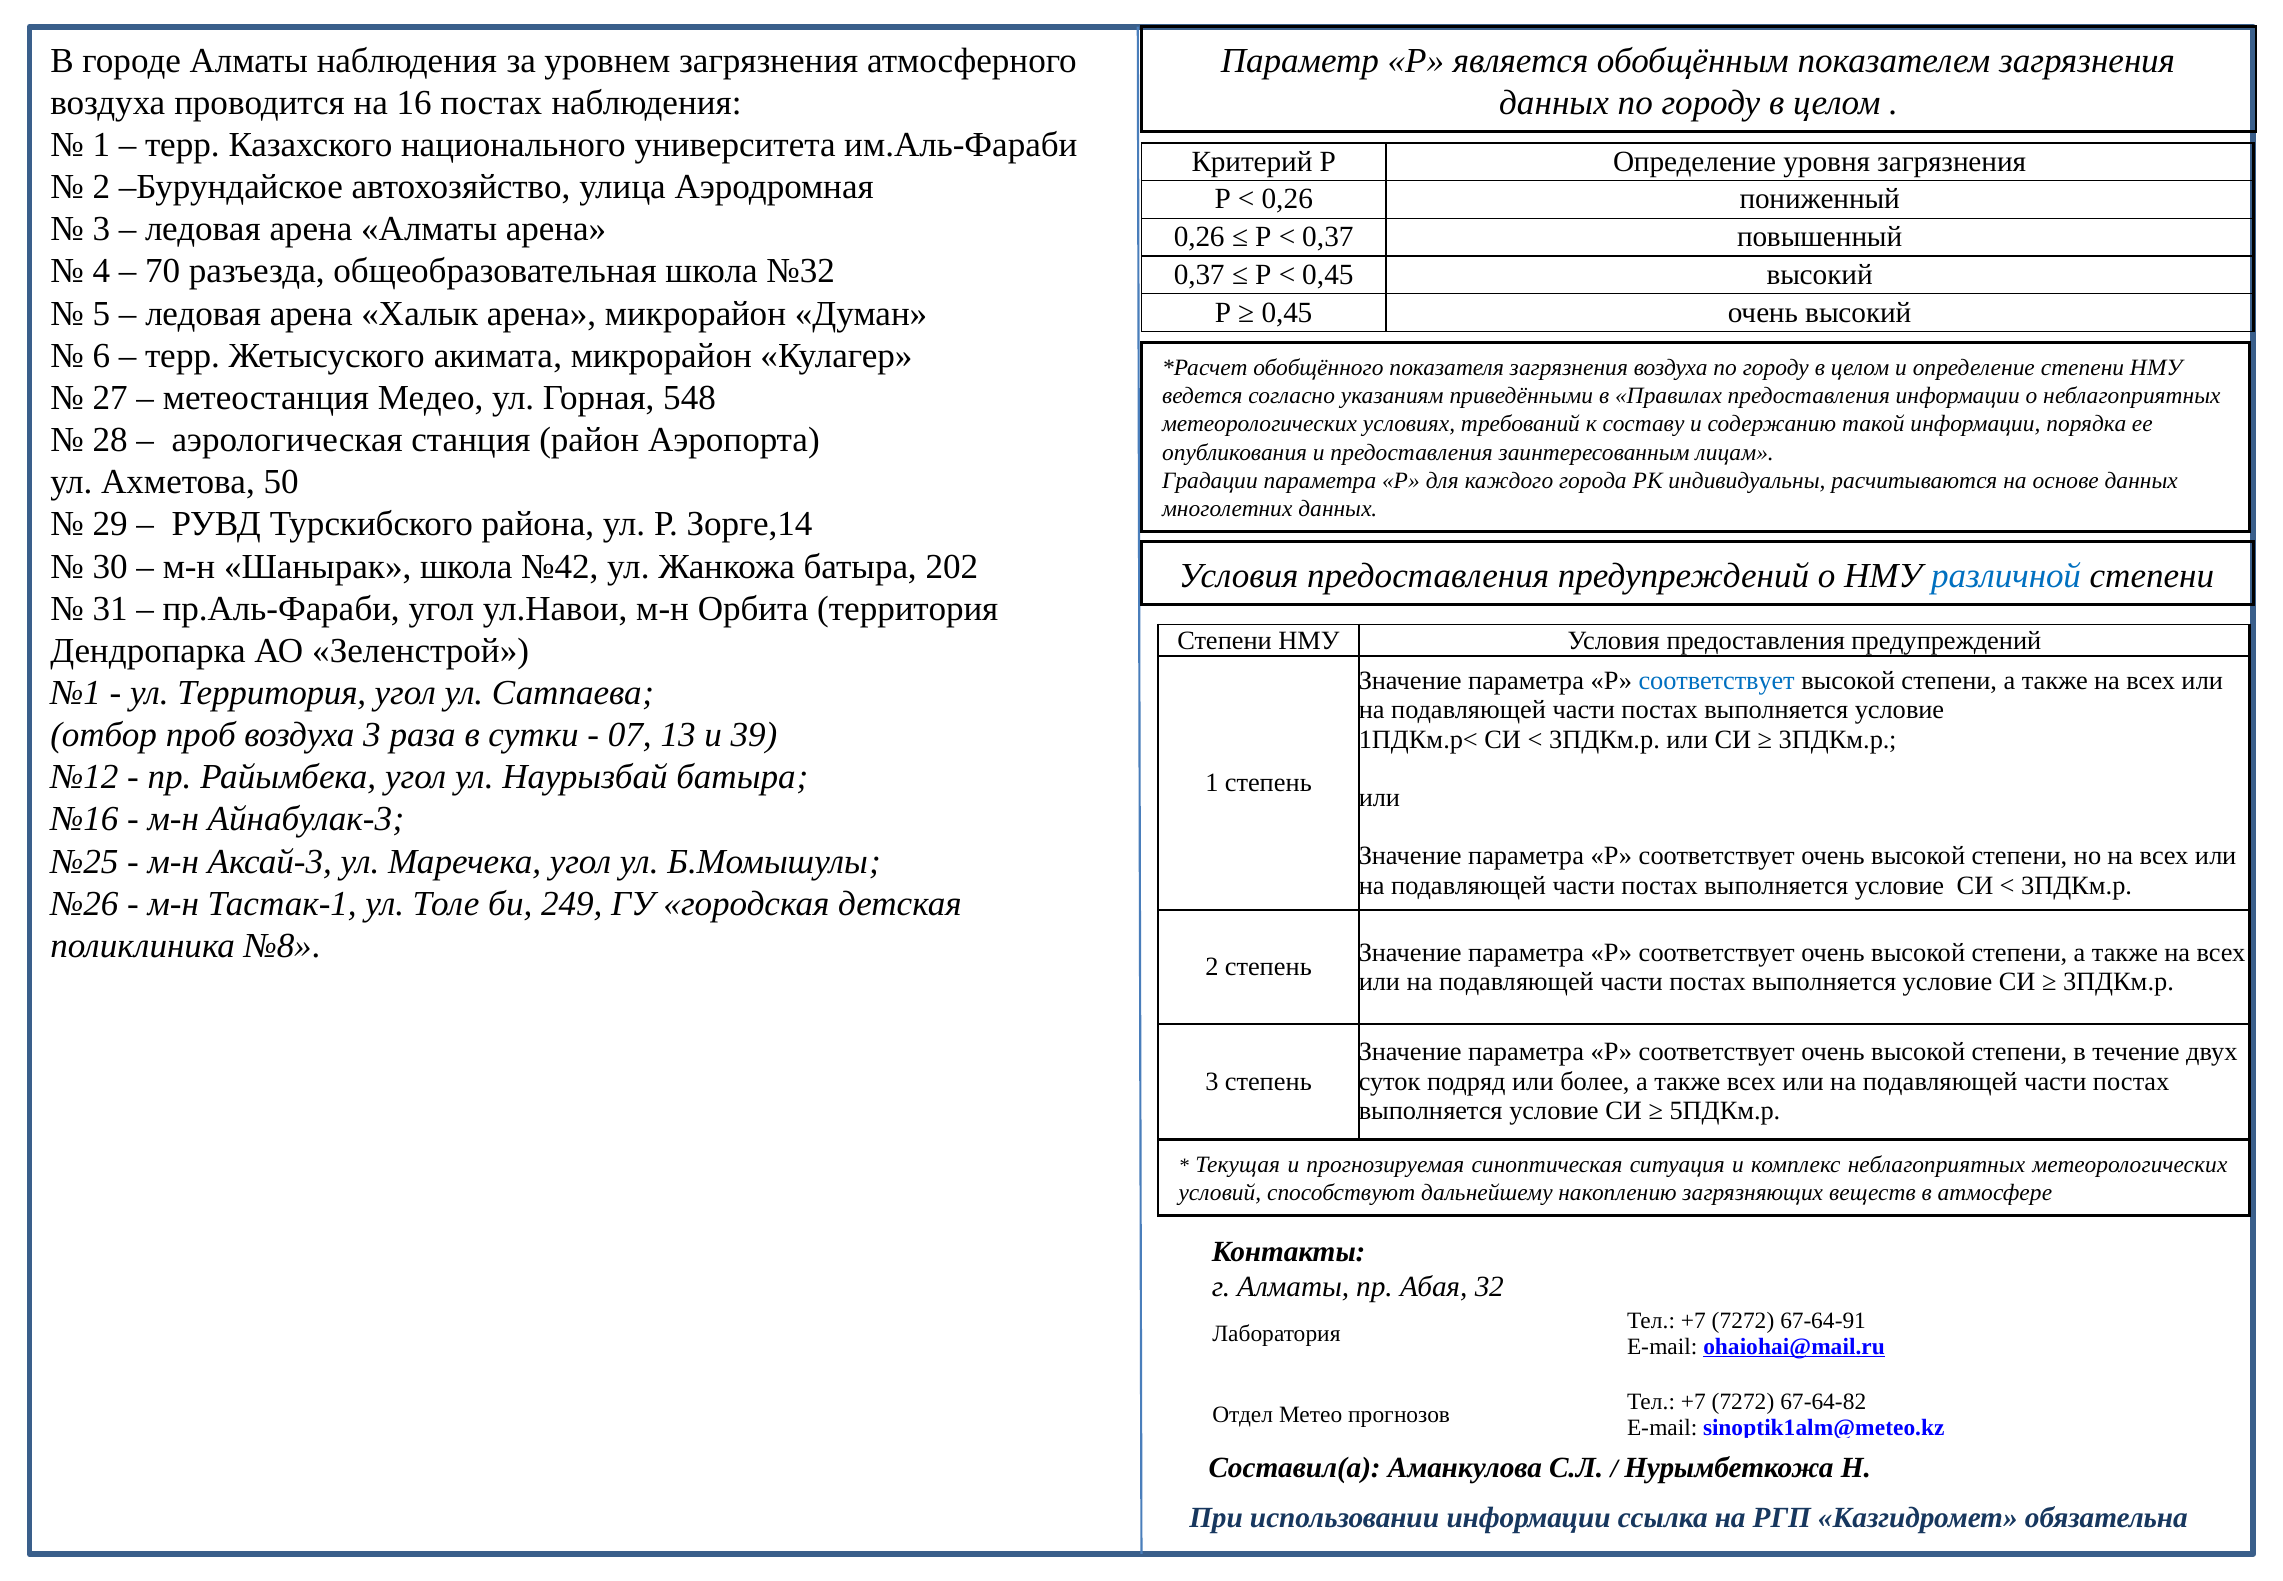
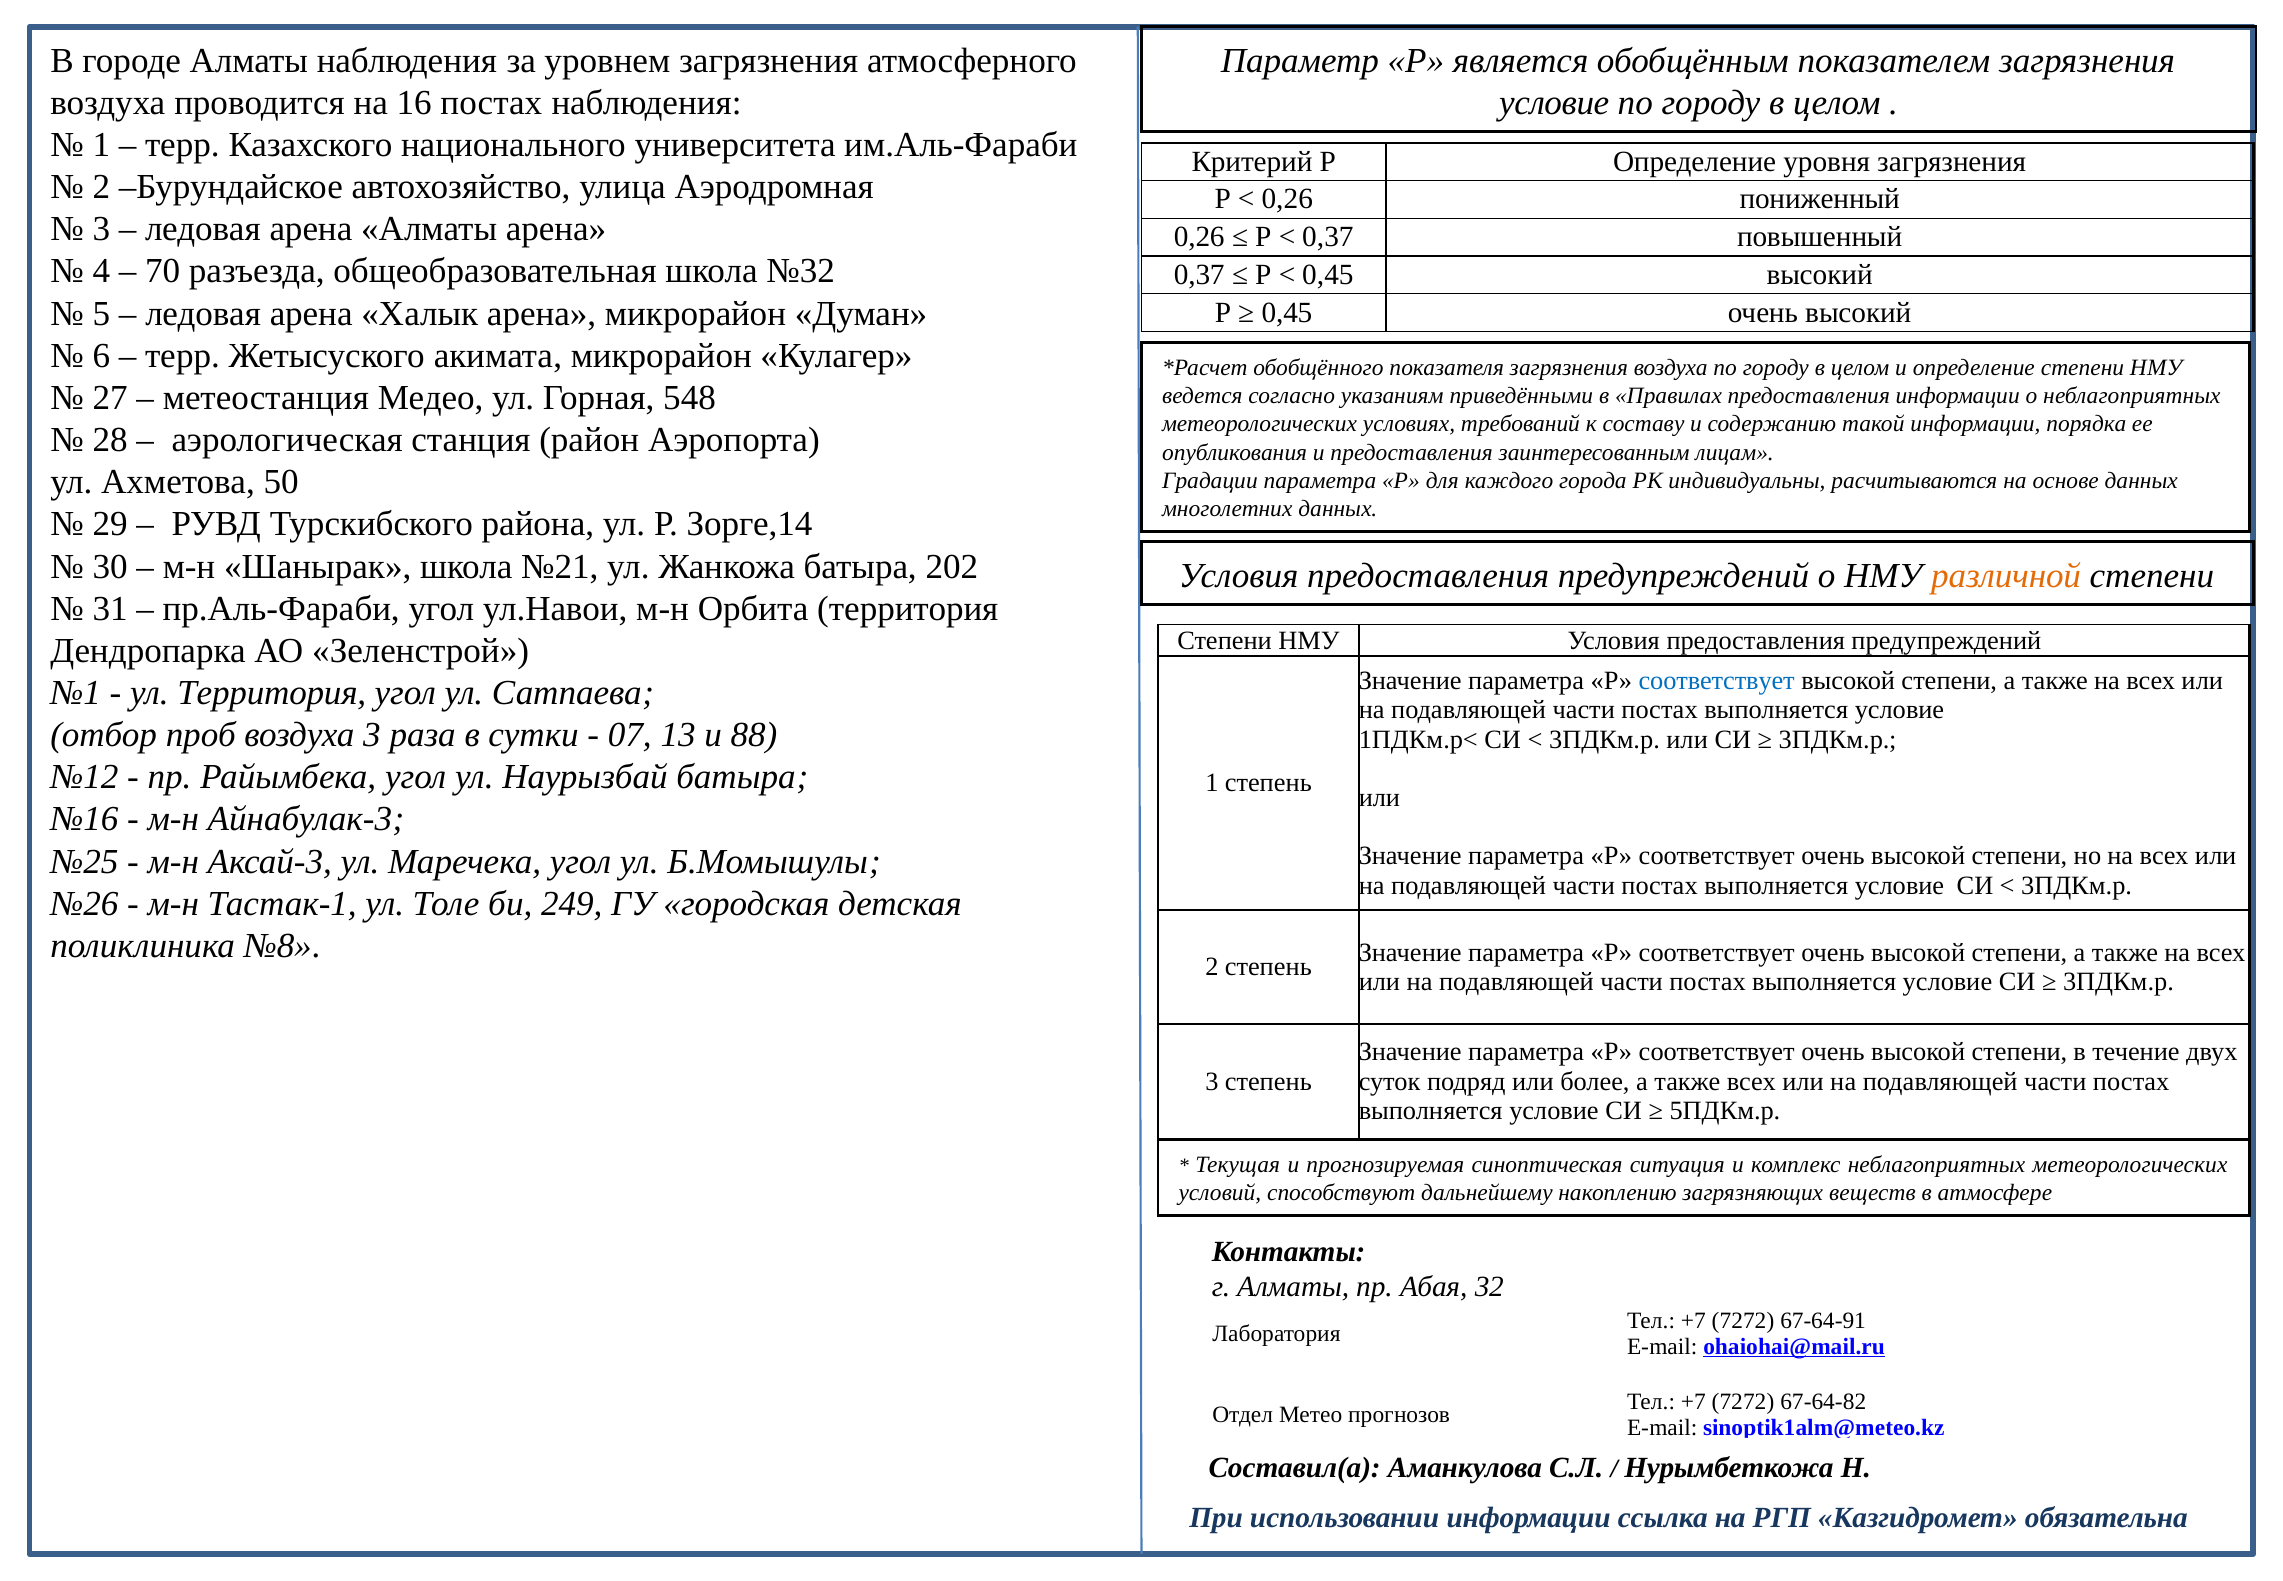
данных: данных -> условие (1554, 103)
№42: №42 -> №21 (560, 566)
различной colour: blue -> orange (2006, 575)
39: 39 -> 88 (754, 735)
